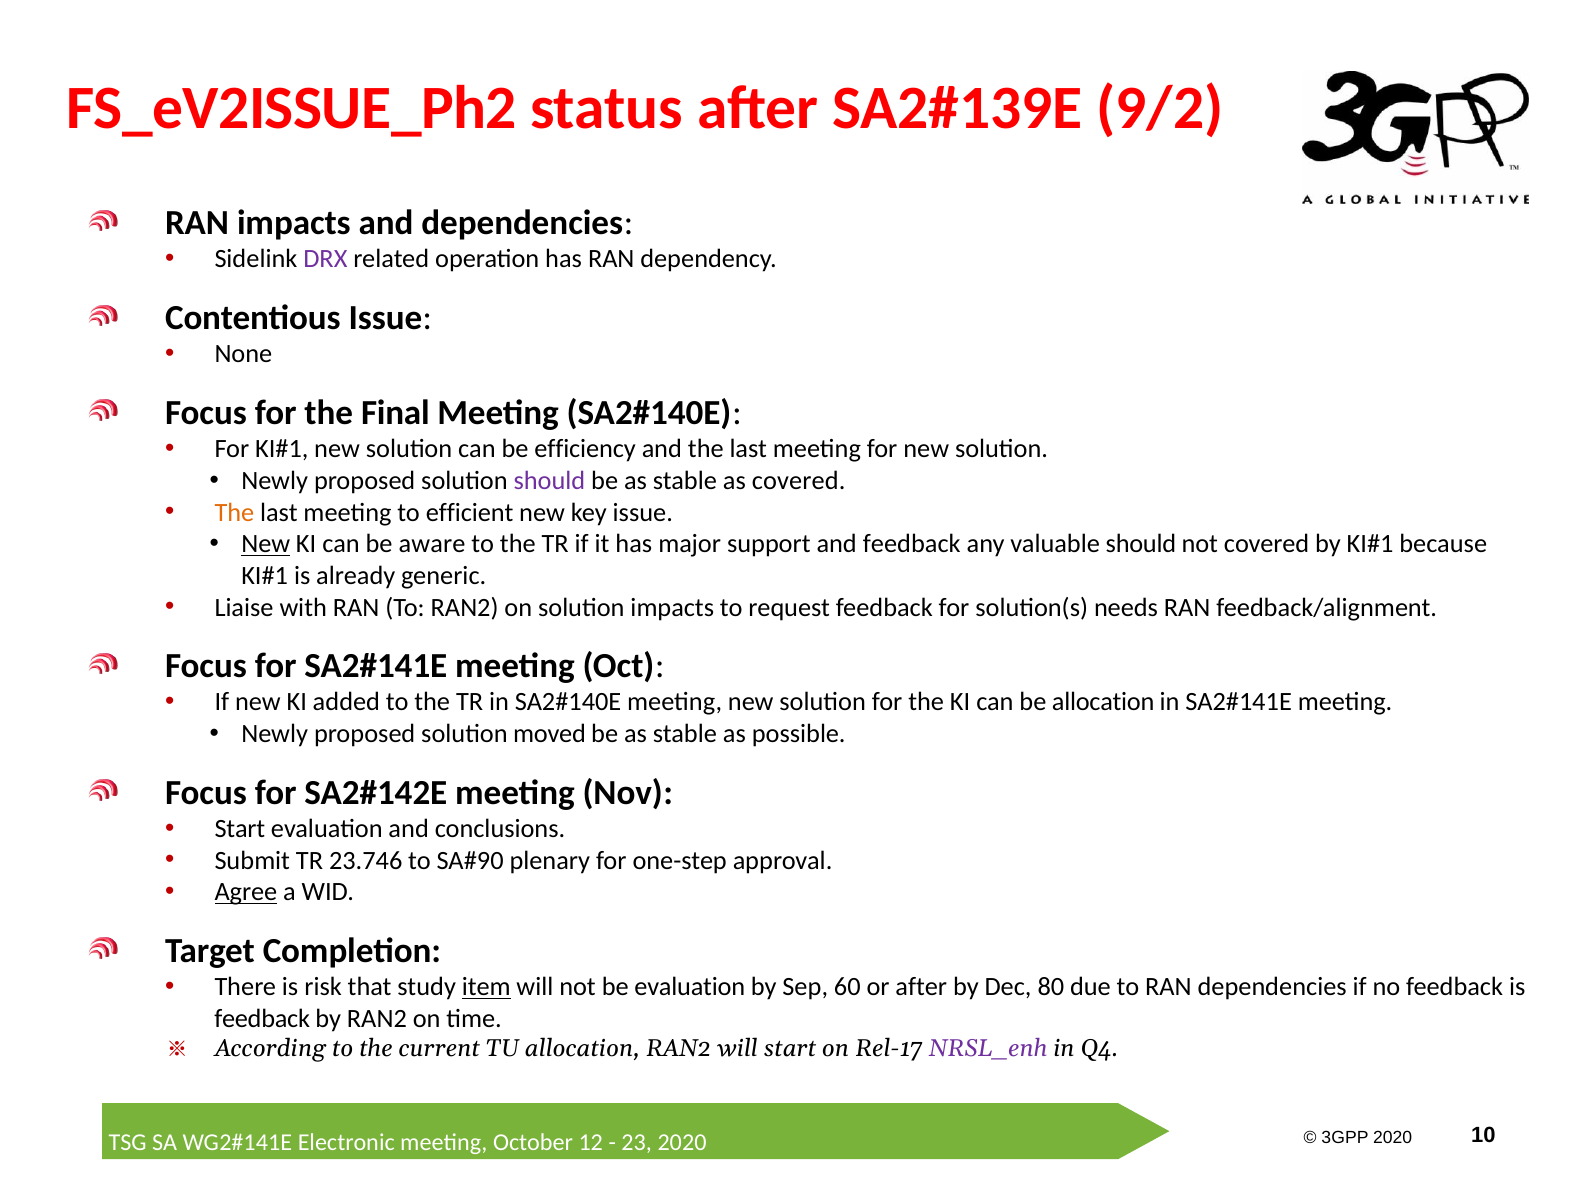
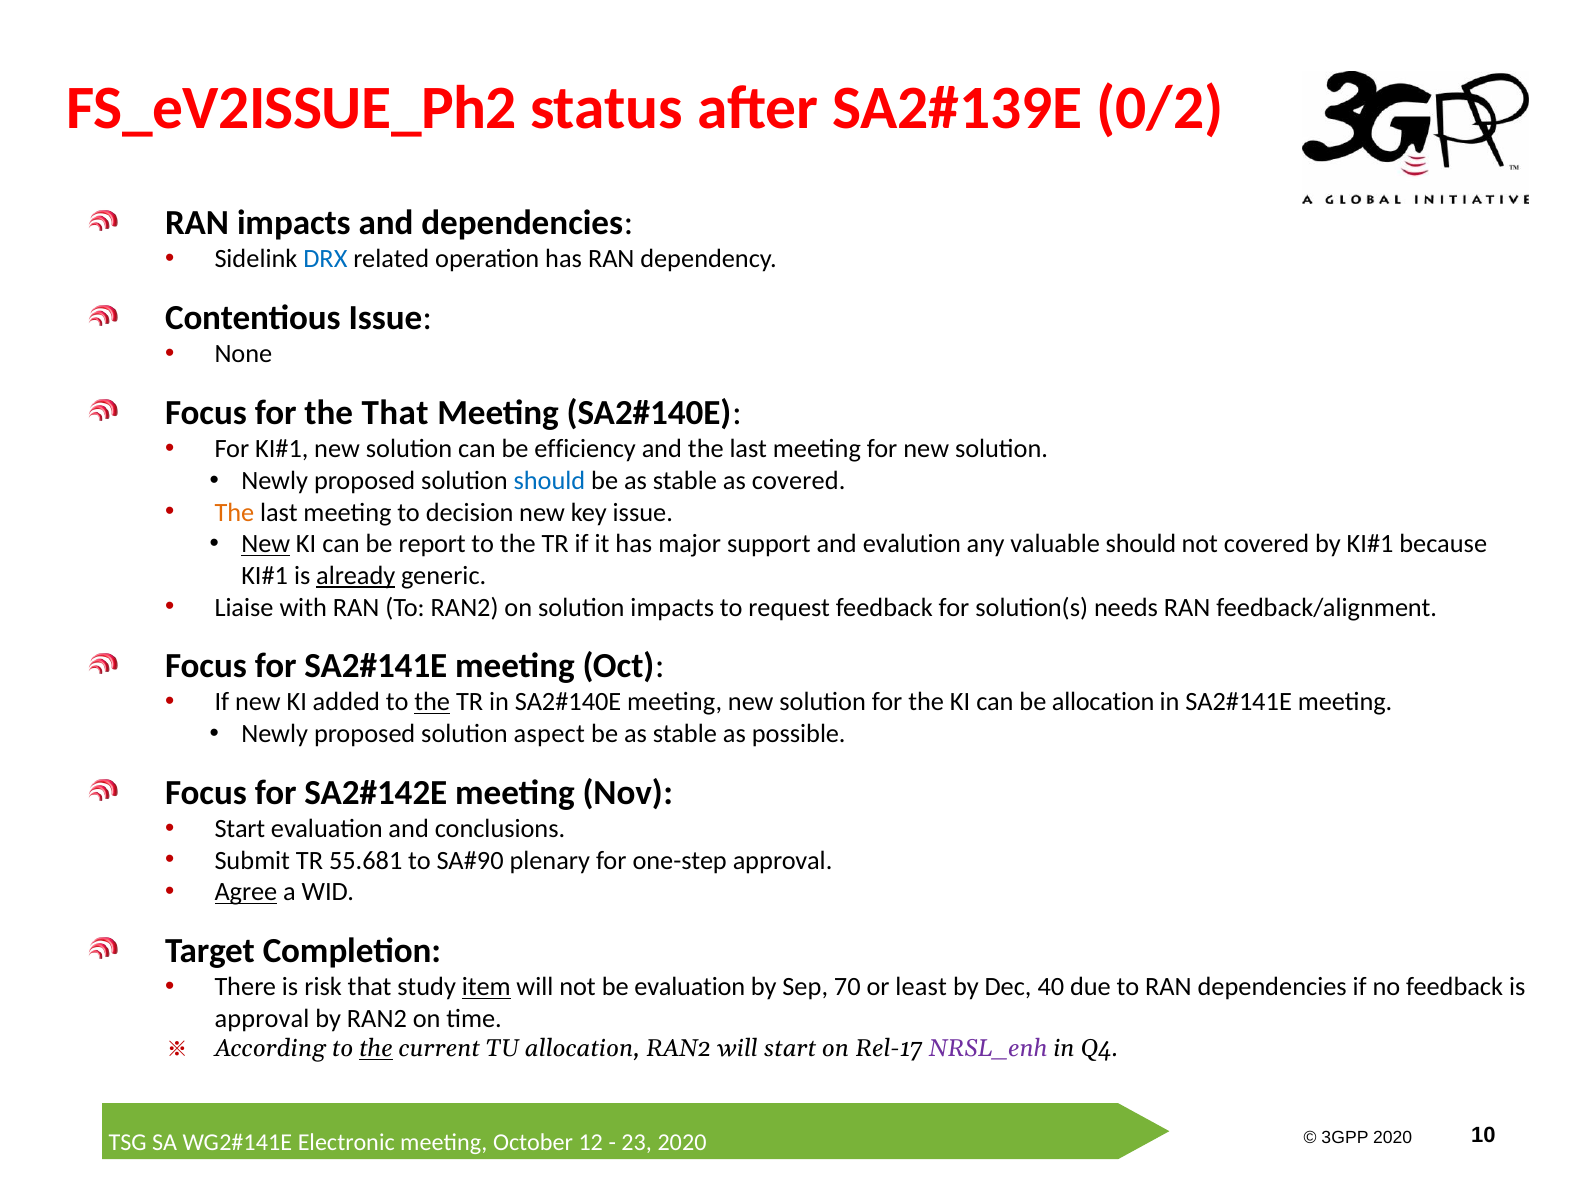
9/2: 9/2 -> 0/2 (1160, 108)
DRX colour: purple -> blue (325, 259)
the Final: Final -> That (395, 413)
should colour: purple -> blue (549, 481)
efficient: efficient -> decision (470, 512)
aware: aware -> report (432, 544)
and feedback: feedback -> evalution (912, 544)
already underline: none -> present (356, 575)
the underline: none -> present (432, 702)
moved: moved -> aspect (549, 734)
23.746: 23.746 -> 55.681 (366, 860)
60: 60 -> 70 (847, 987)
or after: after -> least (921, 987)
80: 80 -> 40 (1051, 987)
feedback: feedback -> approval (262, 1018)
the underline: none -> present (376, 1048)
